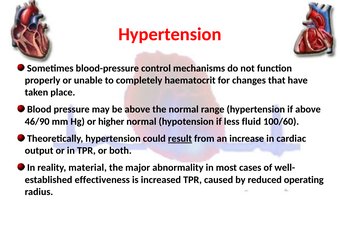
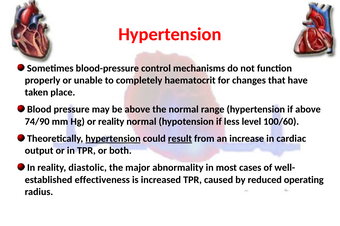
46/90: 46/90 -> 74/90 (37, 122)
or higher: higher -> reality (111, 122)
fluid: fluid -> level (251, 122)
hypertension underline: none -> present (113, 139)
material: material -> diastolic (88, 168)
